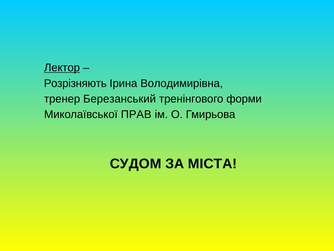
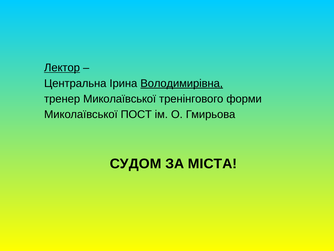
Розрізняють: Розрізняють -> Центральна (75, 83)
Володимирівна underline: none -> present (182, 83)
тренер Березанський: Березанський -> Миколаївської (120, 99)
ПРАВ: ПРАВ -> ПОСТ (136, 114)
